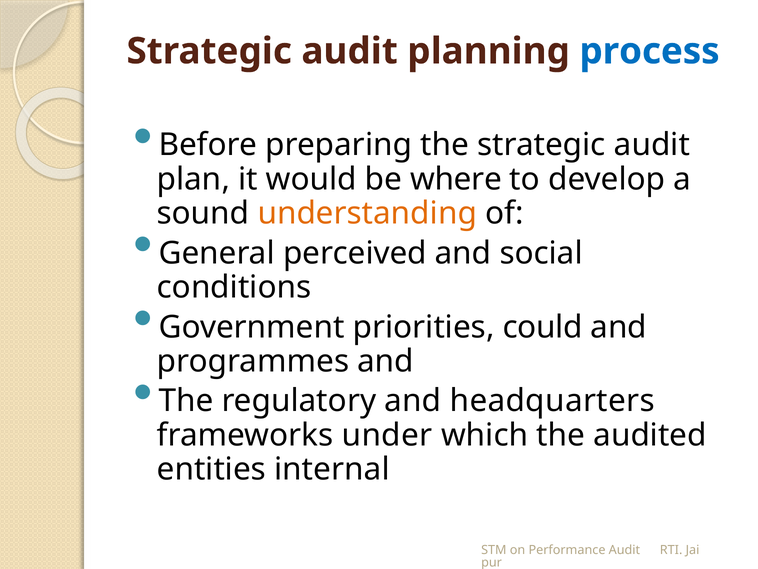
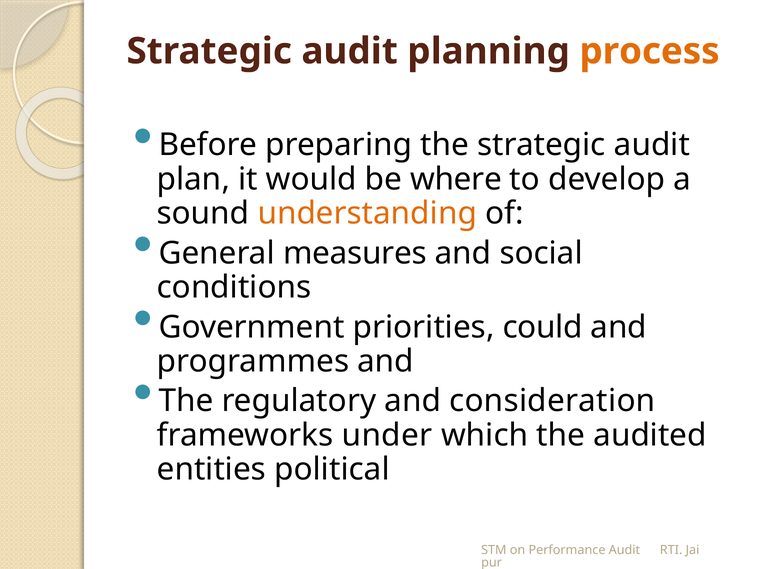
process colour: blue -> orange (650, 51)
perceived: perceived -> measures (355, 253)
headquarters: headquarters -> consideration (552, 401)
internal: internal -> political (332, 469)
